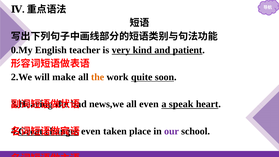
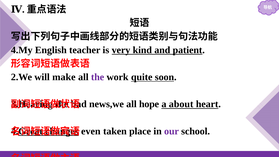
0.My: 0.My -> 4.My (22, 50)
the colour: orange -> purple (98, 77)
all even: even -> hope (149, 104)
speak: speak -> about (181, 104)
